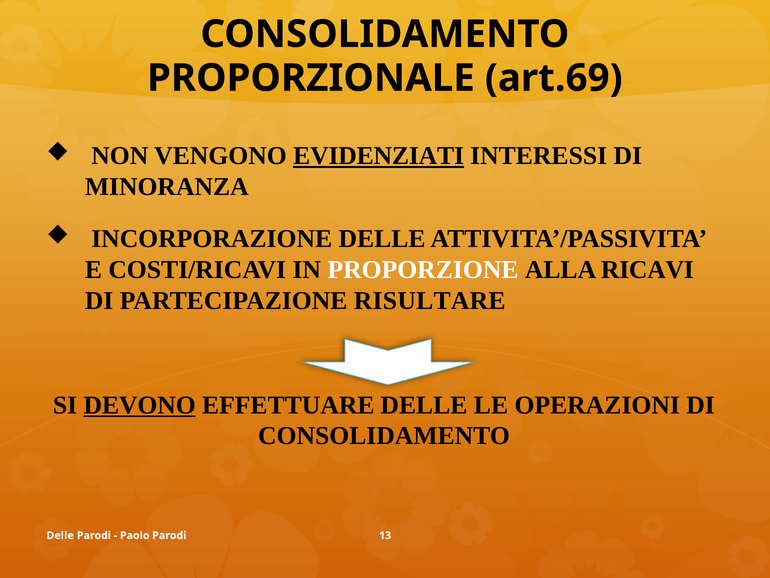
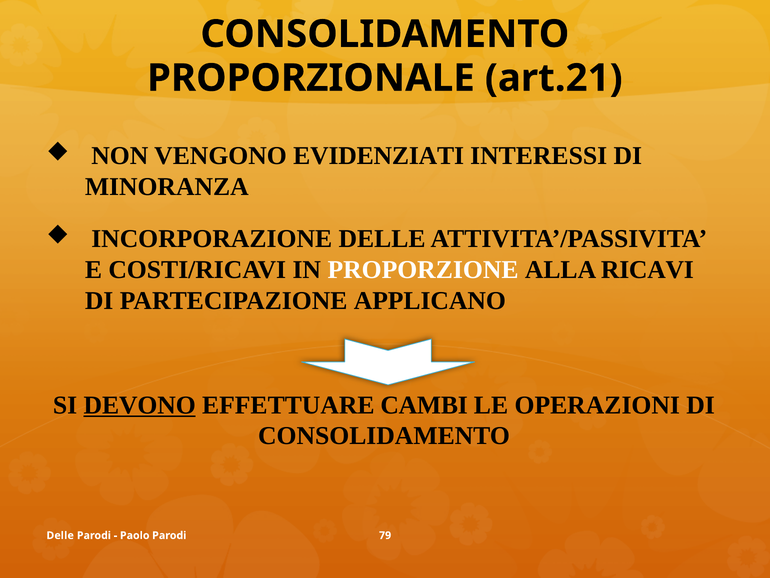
art.69: art.69 -> art.21 (554, 78)
EVIDENZIATI underline: present -> none (379, 156)
RISULTARE: RISULTARE -> APPLICANO (430, 300)
EFFETTUARE DELLE: DELLE -> CAMBI (424, 405)
13: 13 -> 79 (385, 535)
